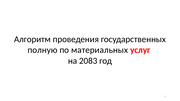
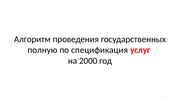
материальных: материальных -> спецификация (100, 50)
2083: 2083 -> 2000 (88, 61)
